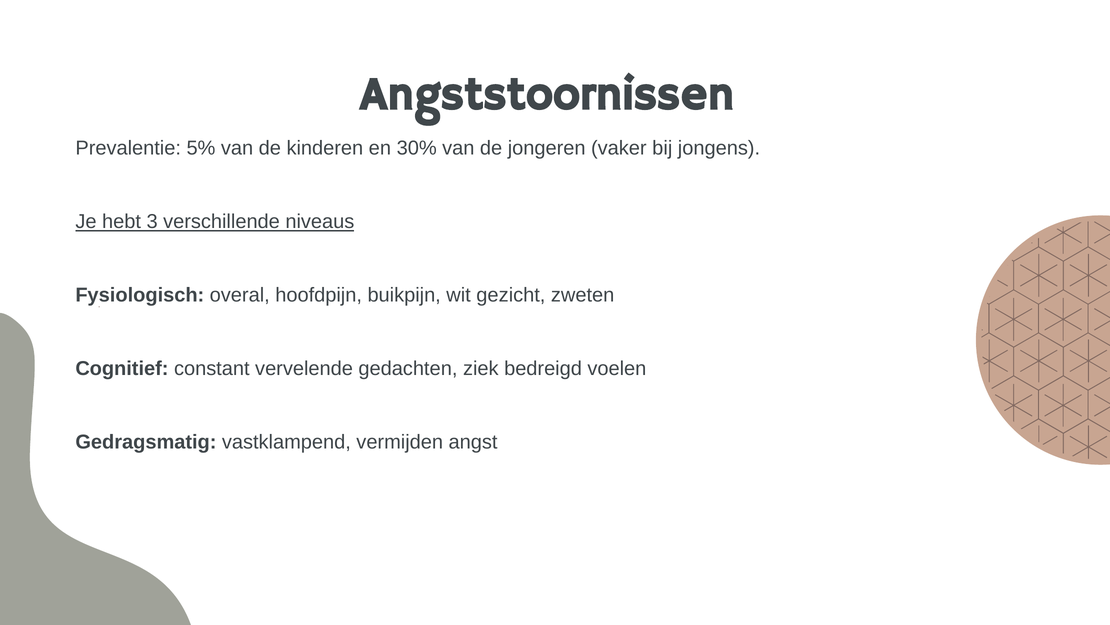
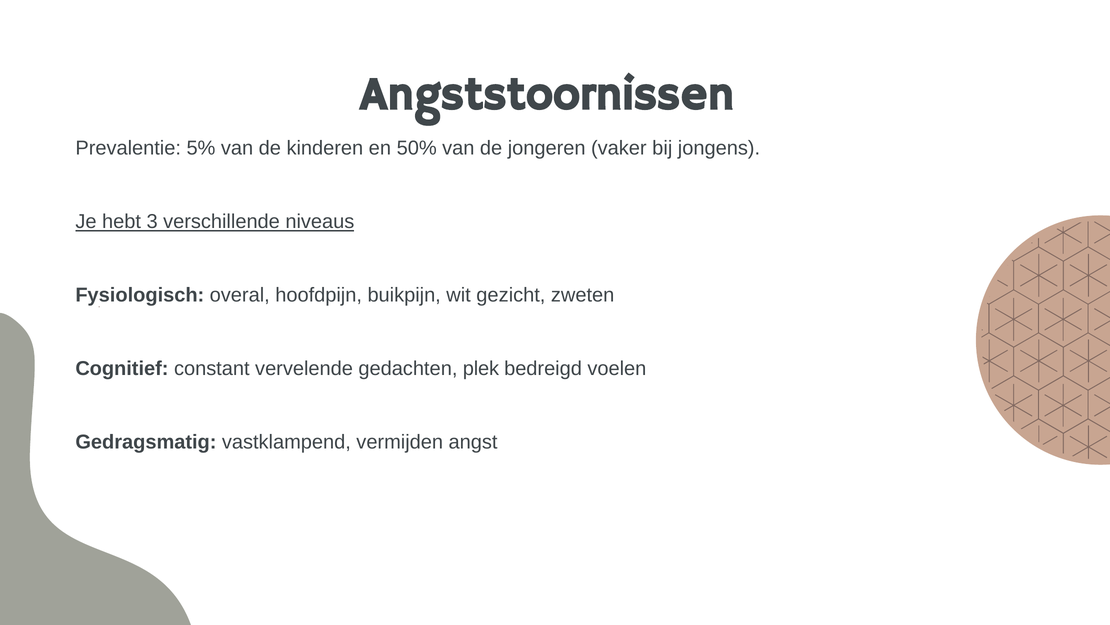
30%: 30% -> 50% (417, 148)
ziek: ziek -> plek (481, 368)
